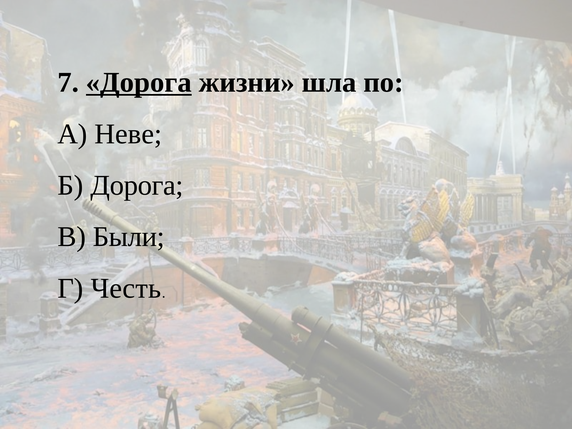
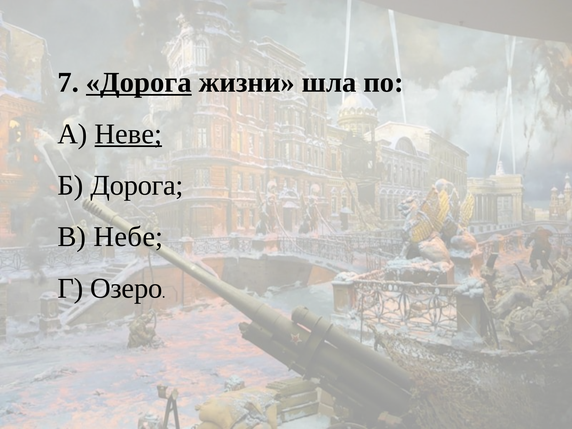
Неве underline: none -> present (128, 134)
Были: Были -> Небе (128, 237)
Честь: Честь -> Озеро (126, 288)
